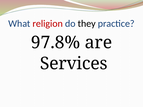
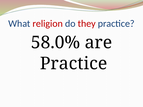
they colour: black -> red (87, 24)
97.8%: 97.8% -> 58.0% (56, 43)
Services: Services -> Practice (74, 64)
